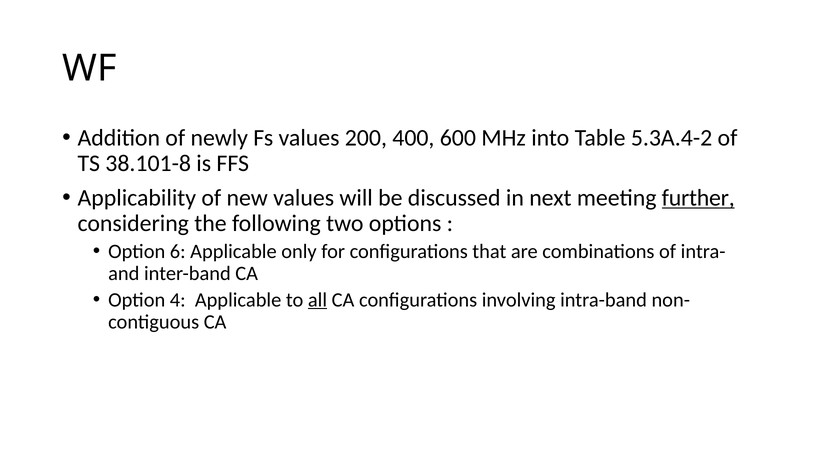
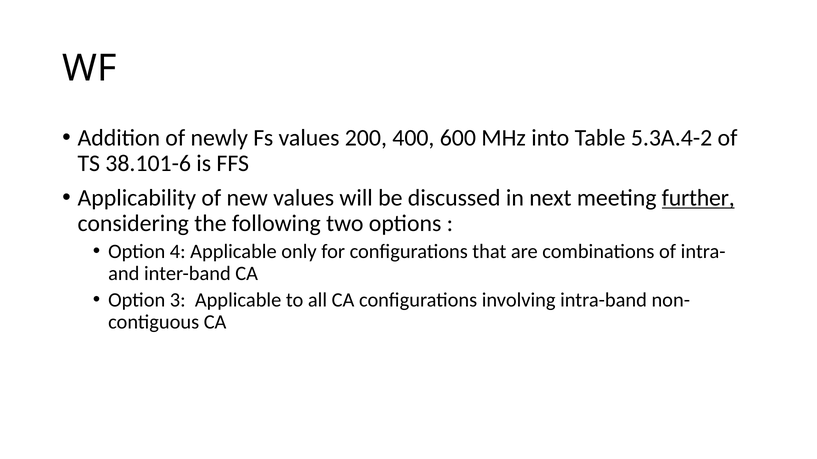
38.101-8: 38.101-8 -> 38.101-6 (148, 164)
6: 6 -> 4 (178, 252)
4: 4 -> 3 (178, 300)
all underline: present -> none (318, 300)
